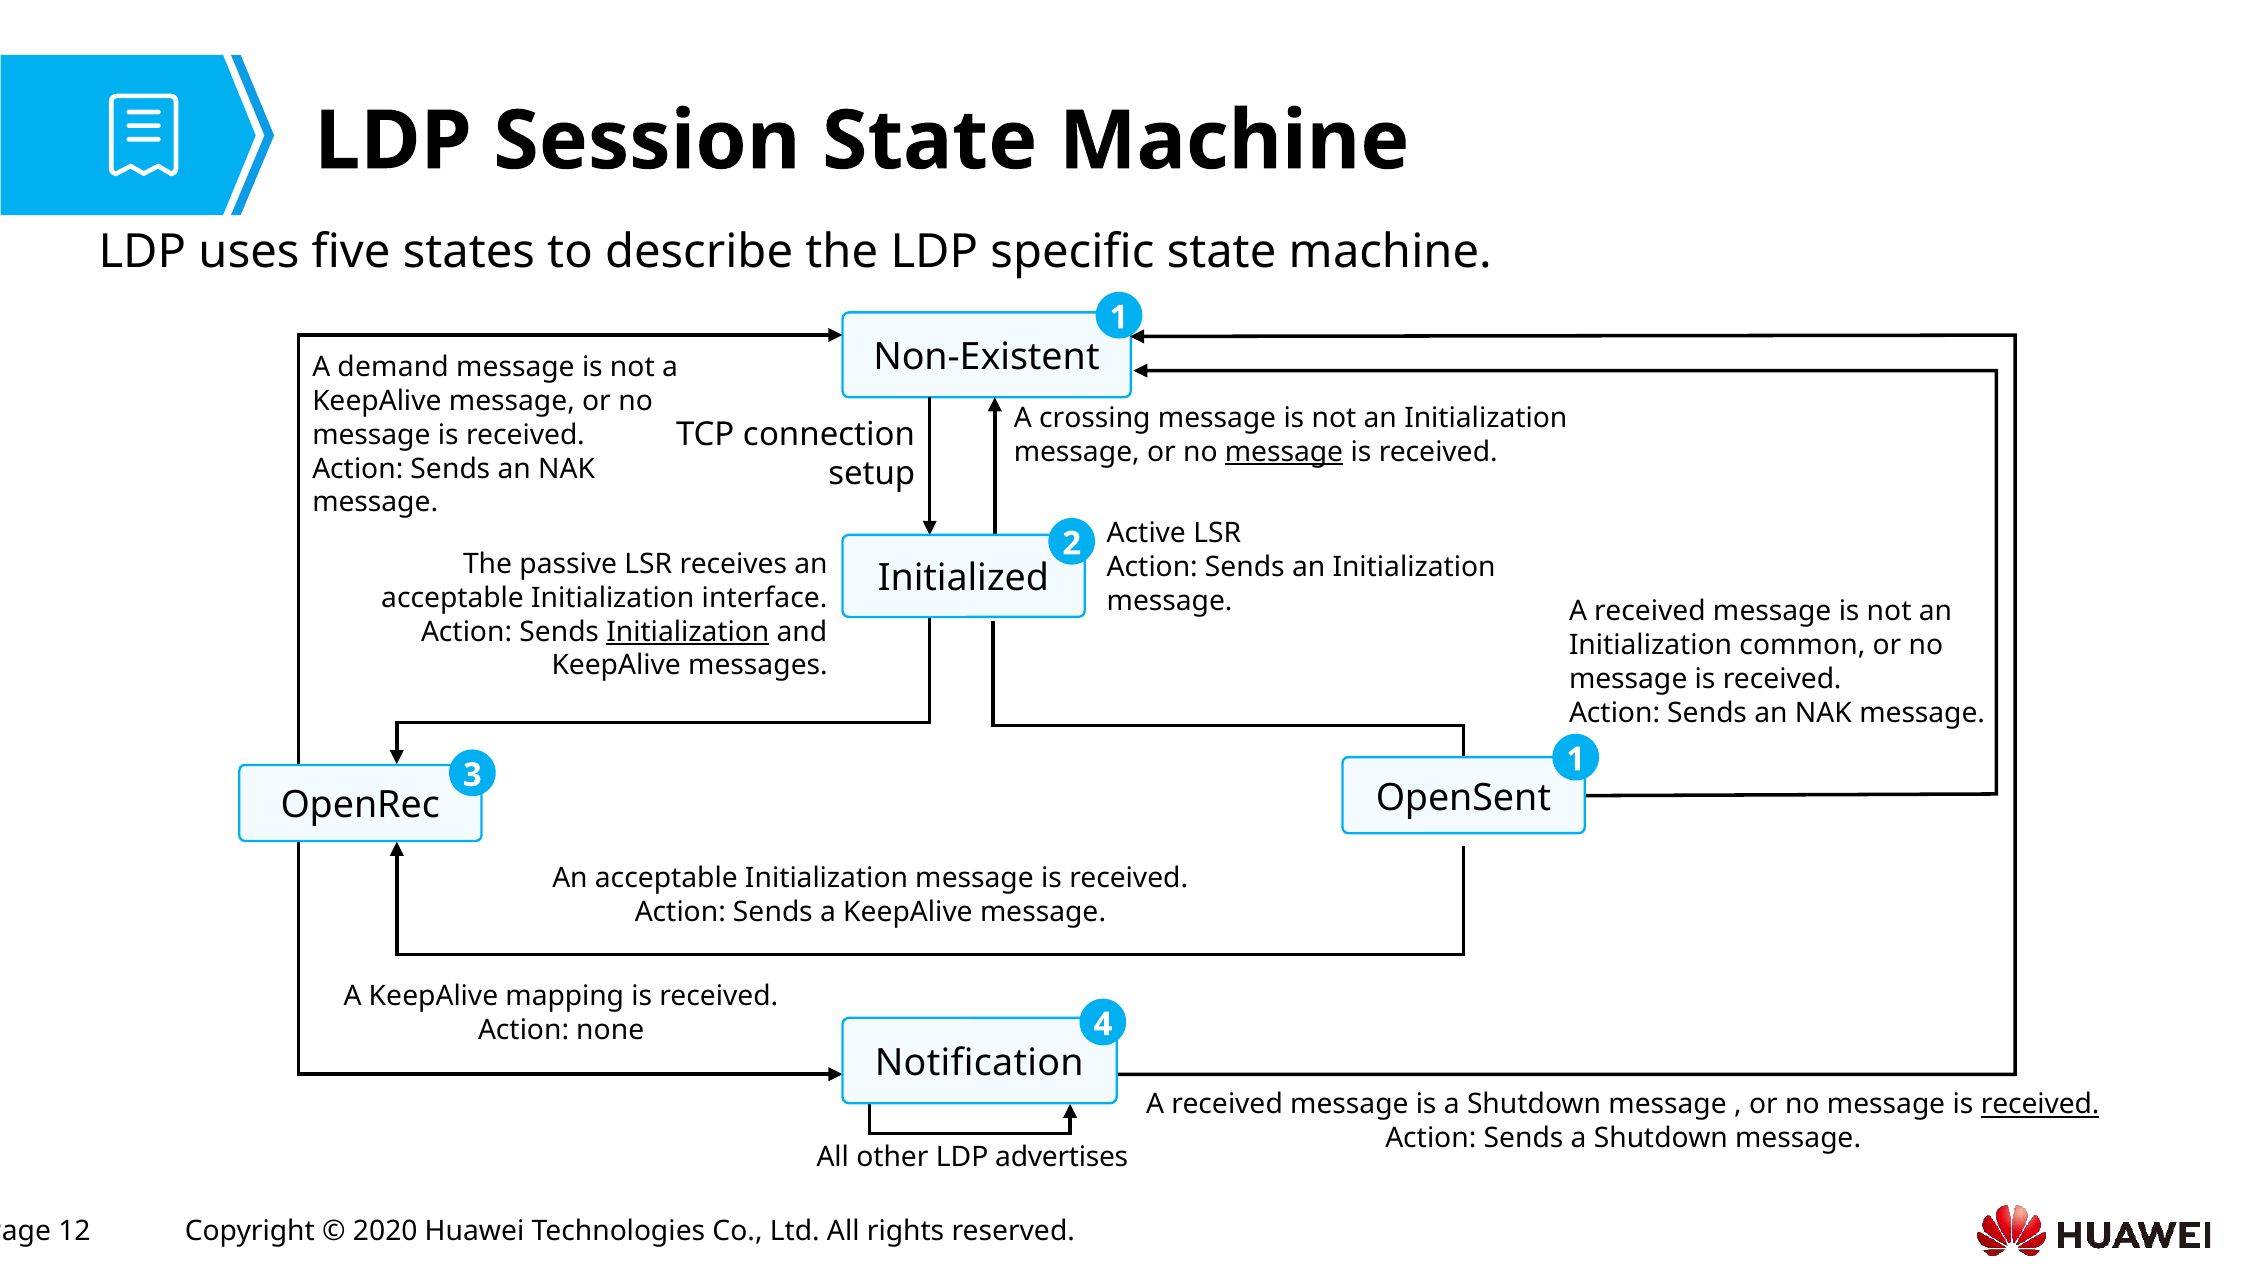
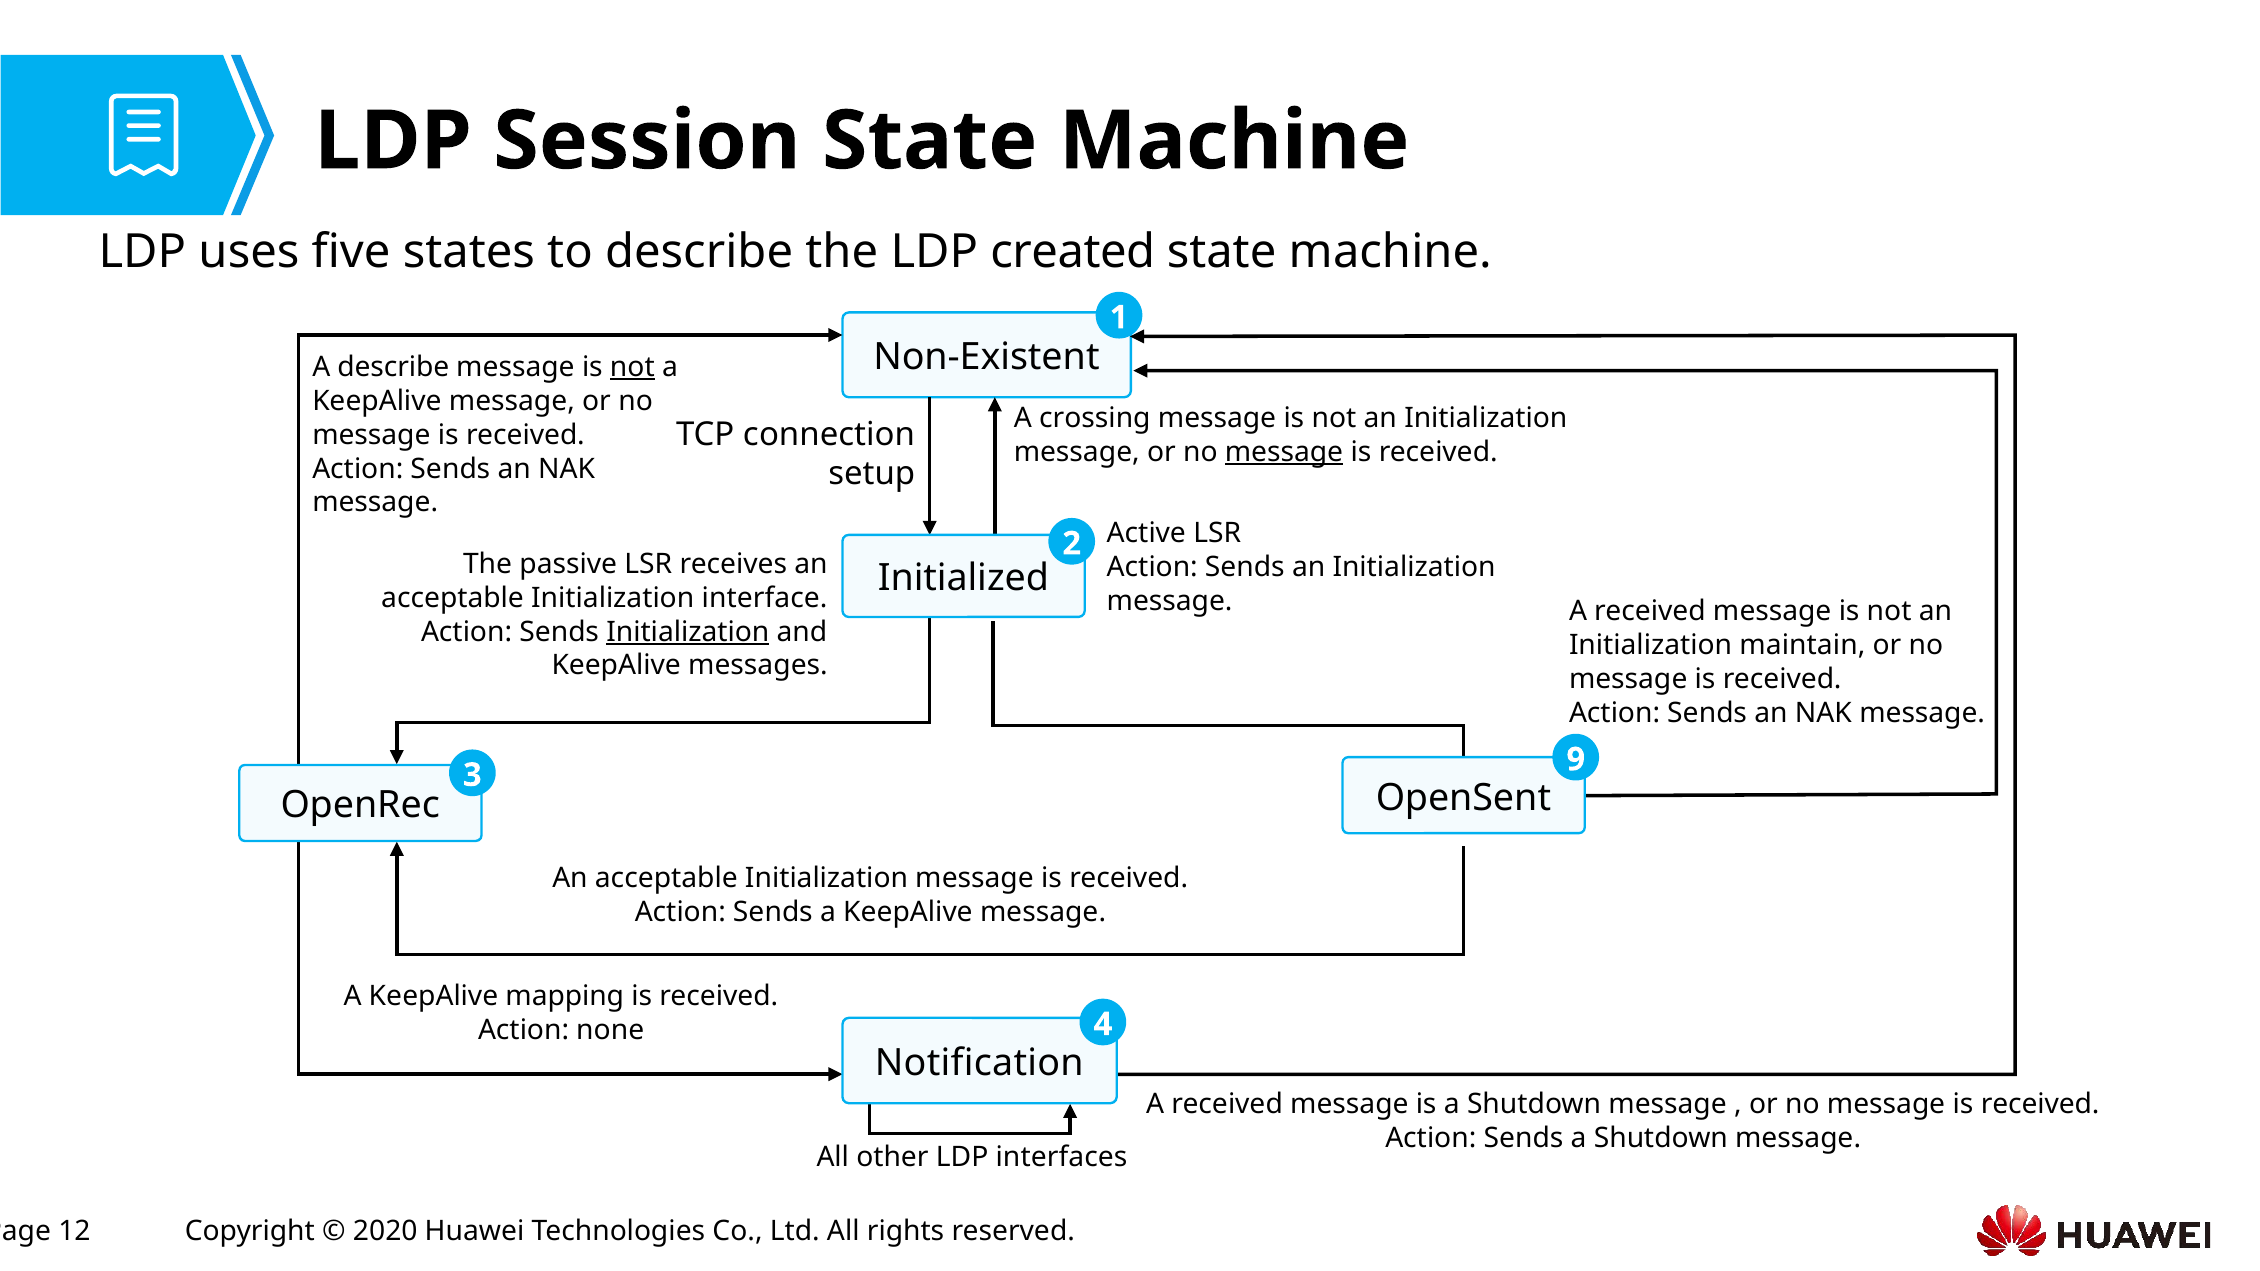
specific: specific -> created (1073, 252)
A demand: demand -> describe (393, 367)
not underline: none -> present (632, 367)
common: common -> maintain (1802, 645)
3 1: 1 -> 9 (1576, 760)
received underline: present -> none (2040, 1105)
advertises: advertises -> interfaces (1062, 1157)
